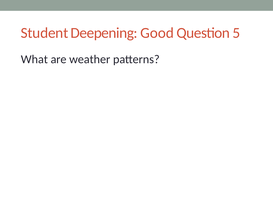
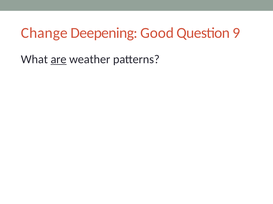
Student: Student -> Change (44, 33)
5: 5 -> 9 (236, 33)
are underline: none -> present (59, 60)
